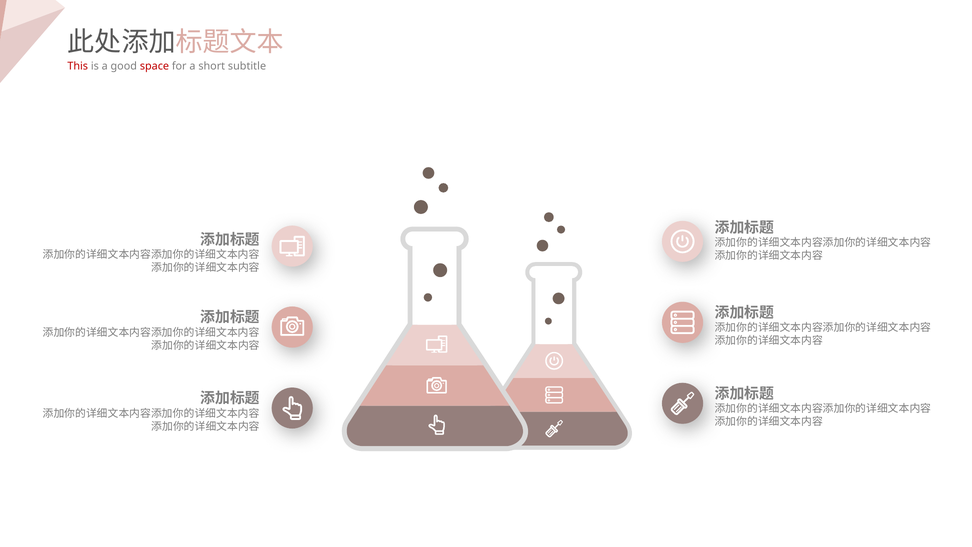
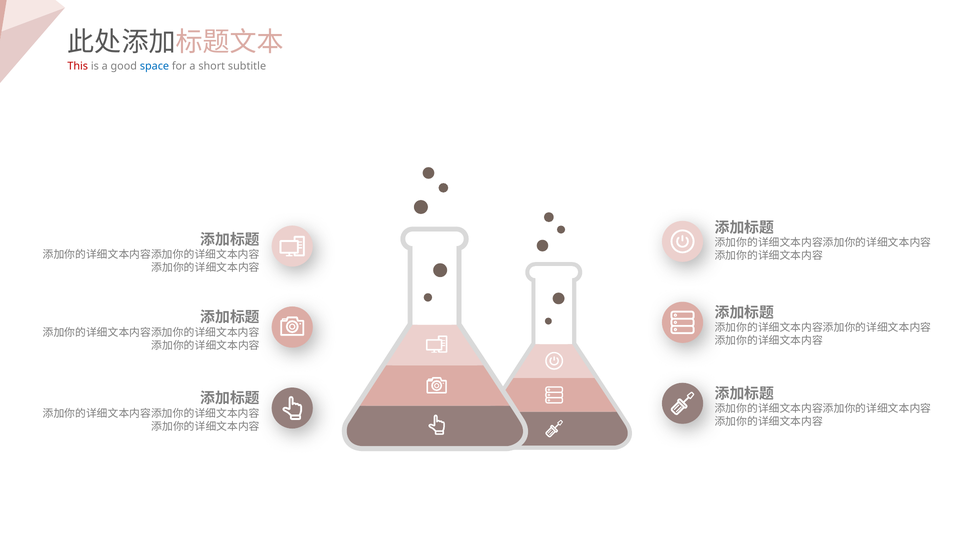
space colour: red -> blue (154, 66)
